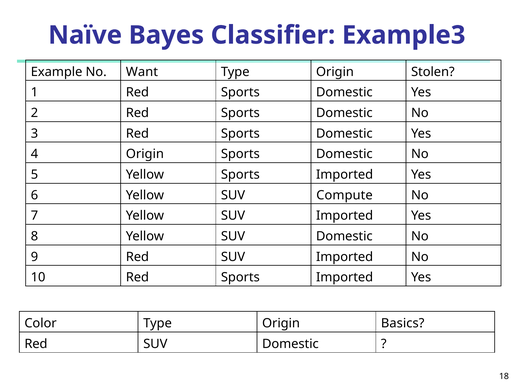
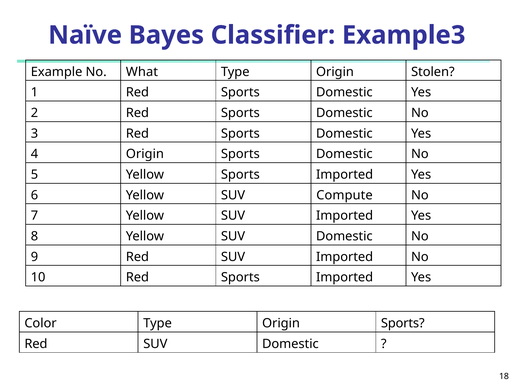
Want: Want -> What (142, 72)
Type Origin Basics: Basics -> Sports (403, 324)
